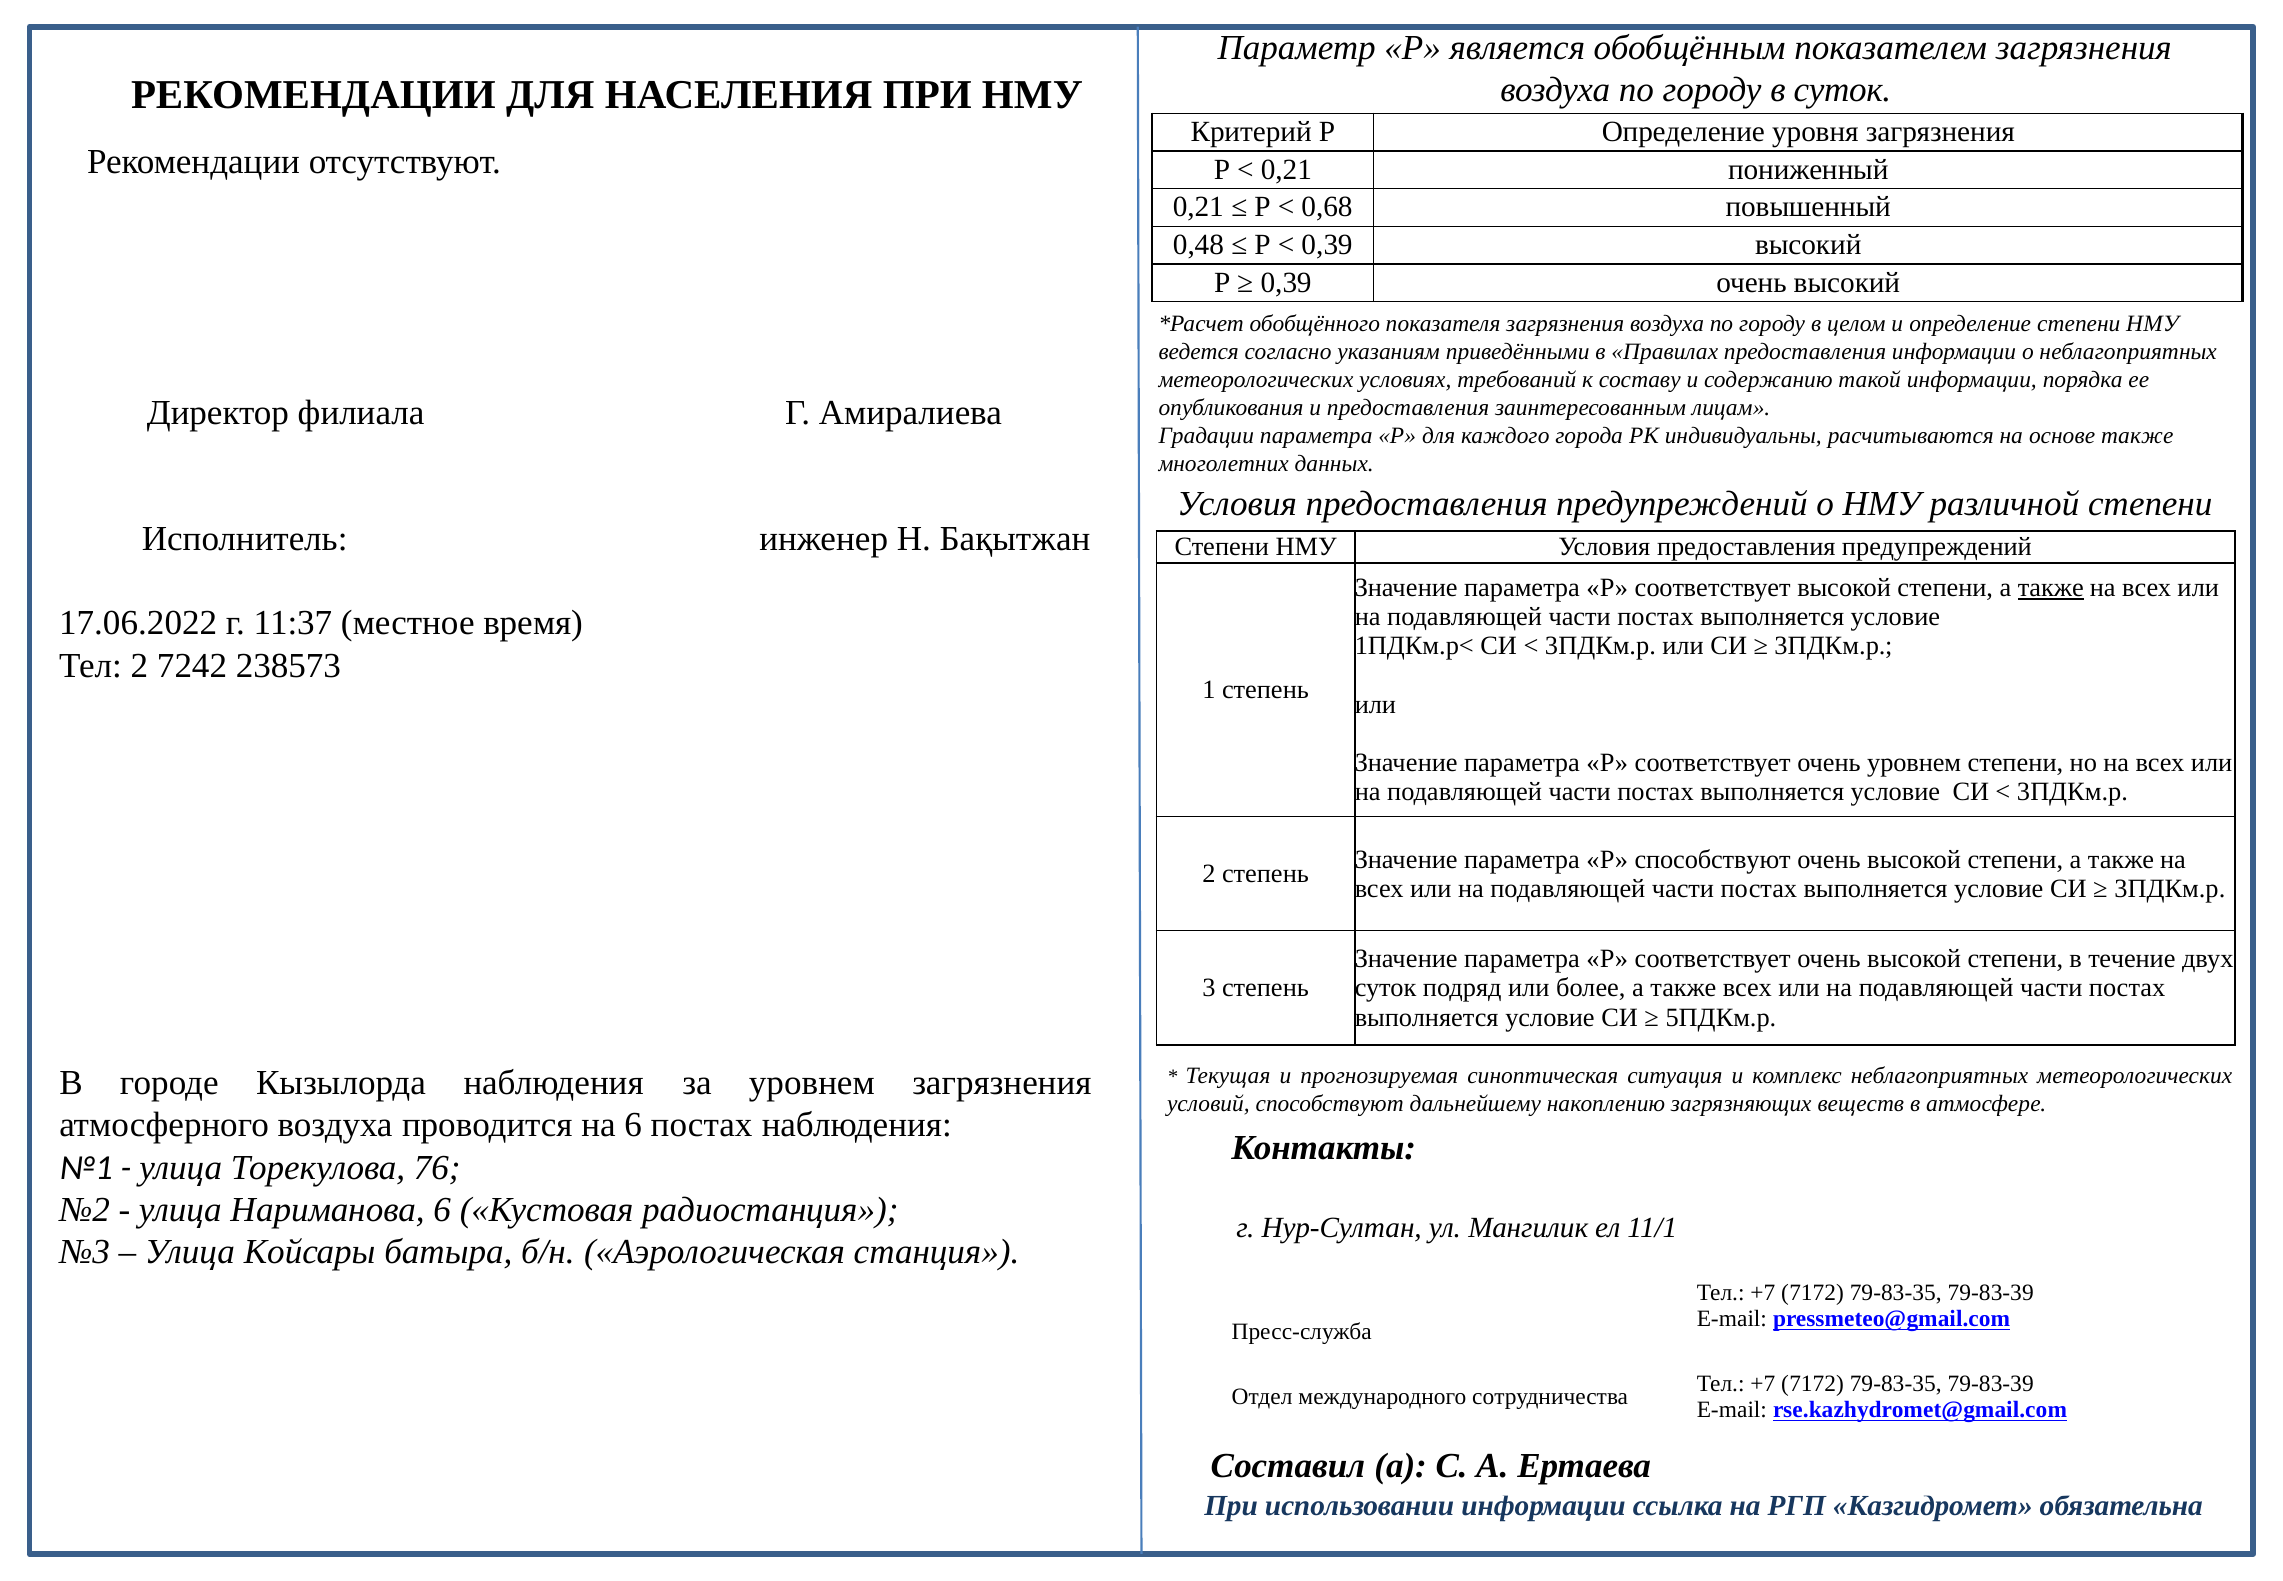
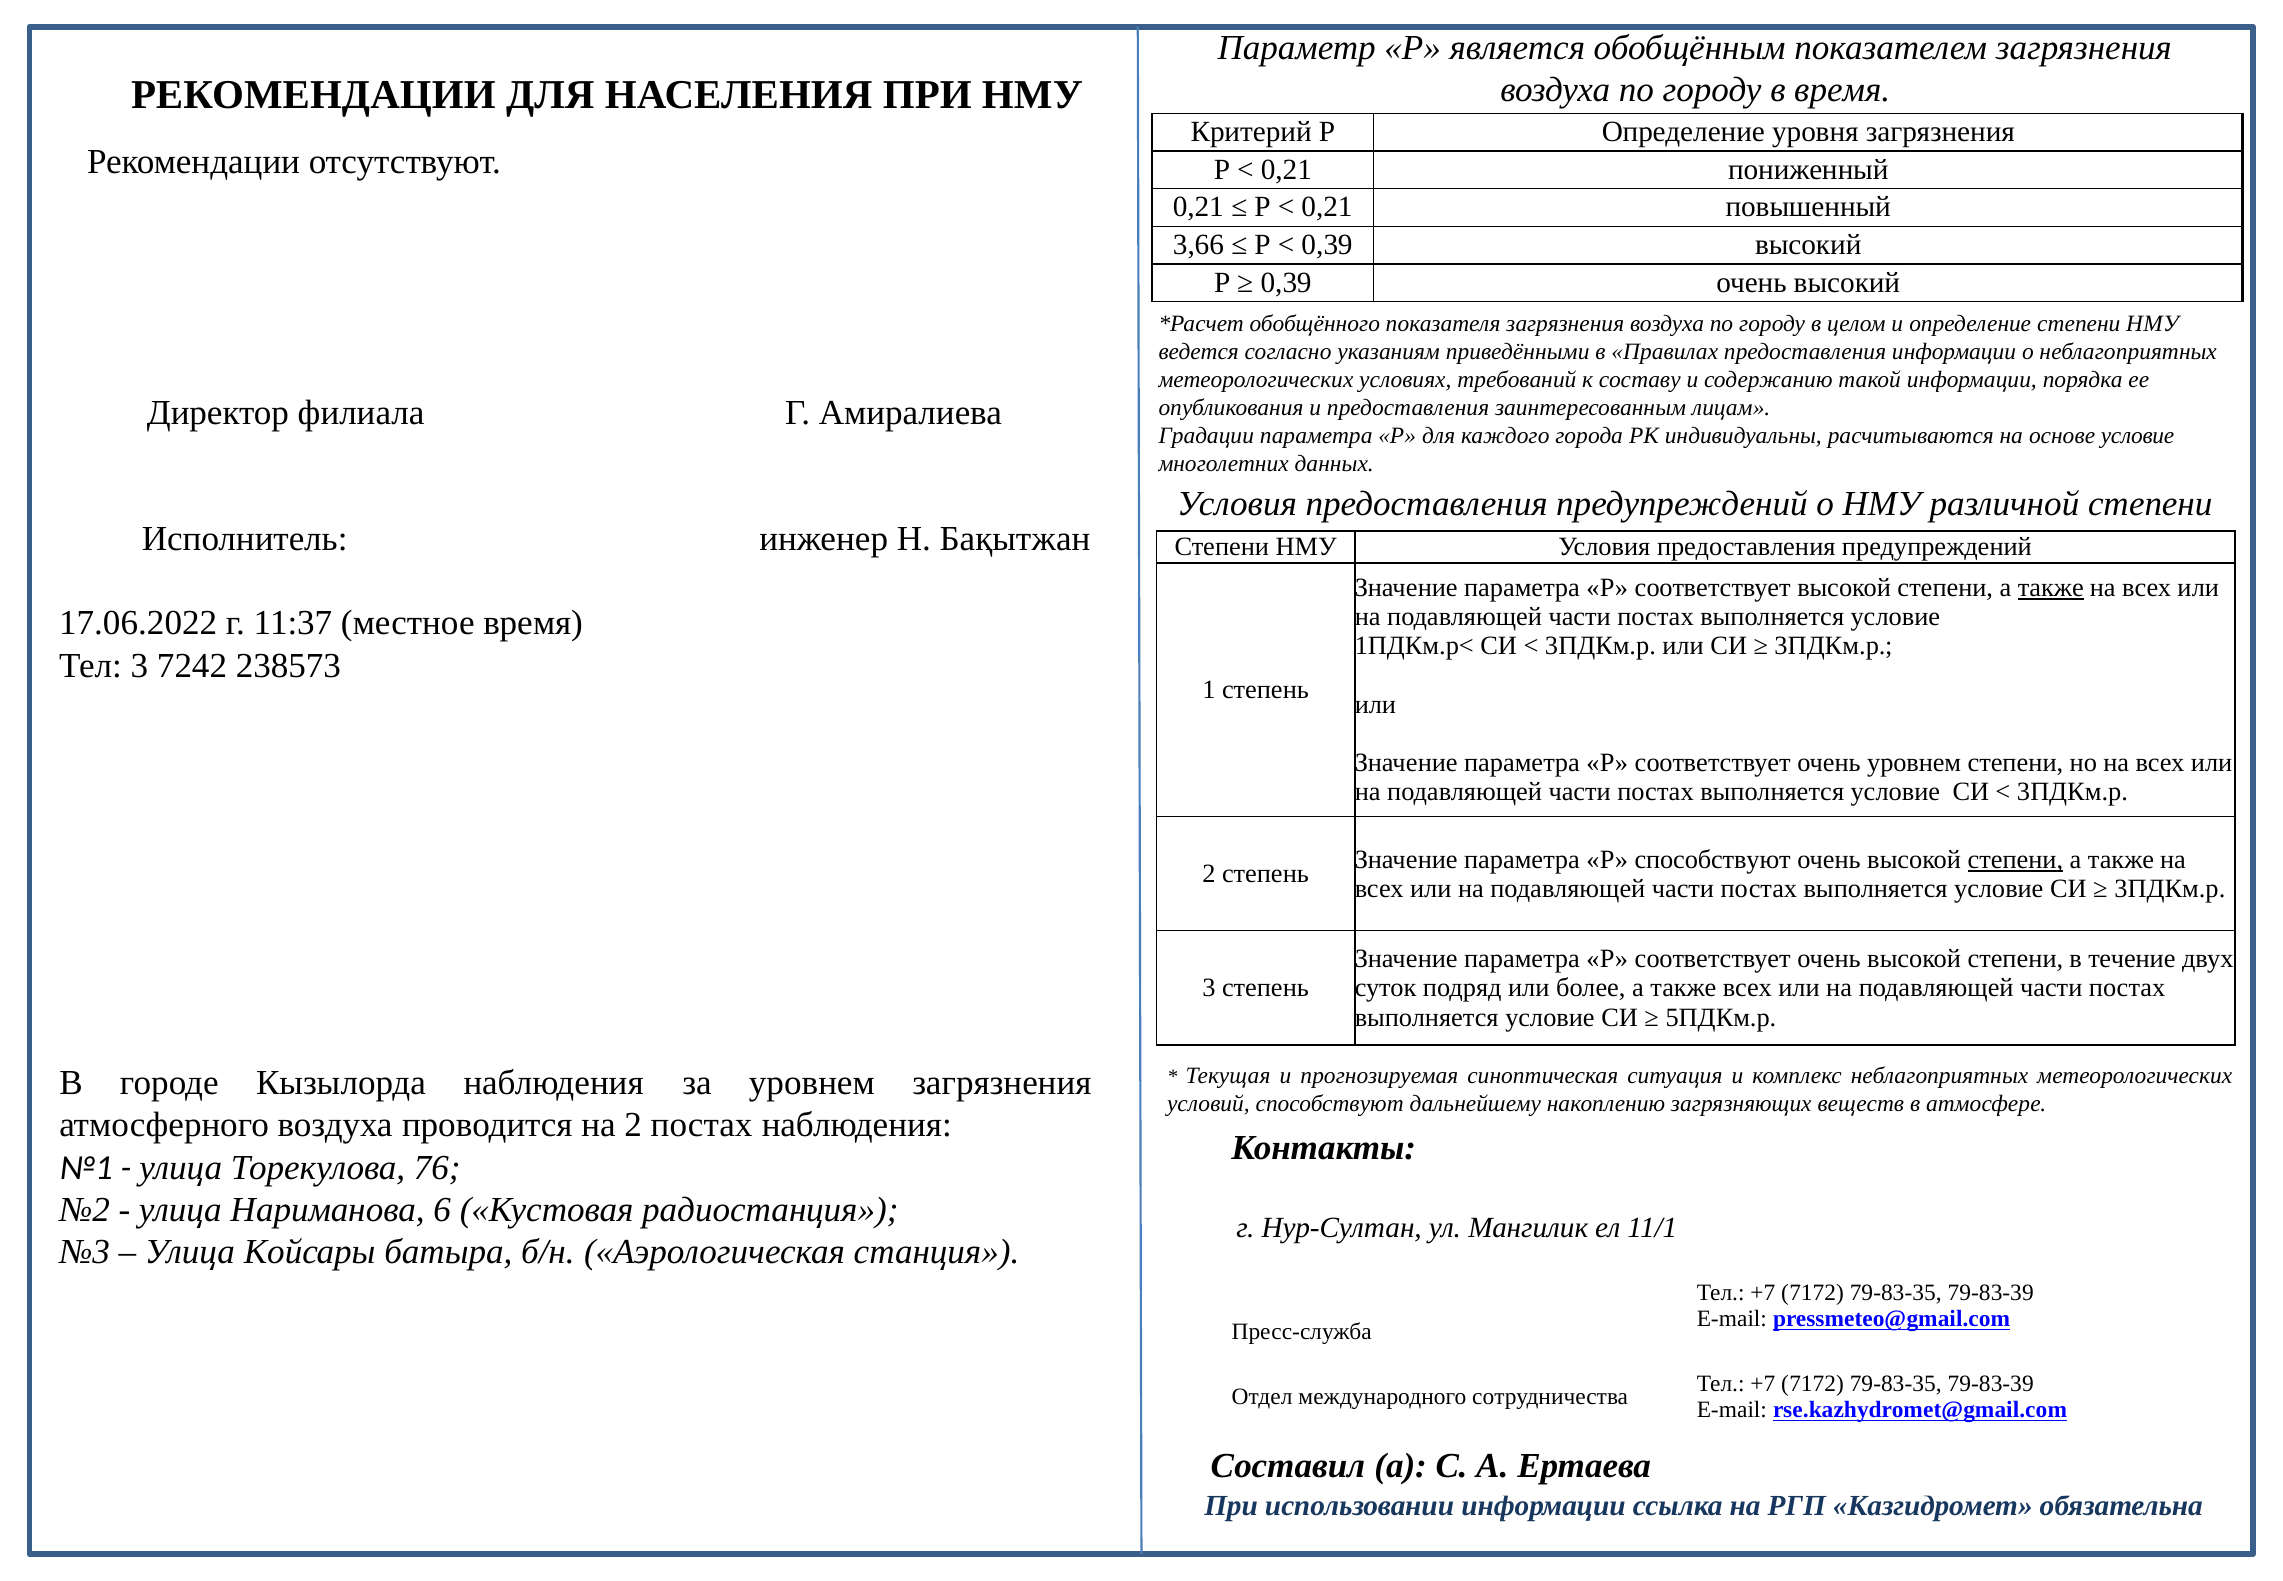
в суток: суток -> время (1842, 90)
0,68: 0,68 -> 0,21 (1327, 207)
0,48: 0,48 -> 3,66 (1198, 245)
основе также: также -> условие (2138, 436)
Тел 2: 2 -> 3 (139, 665)
степени underline: none -> present (2015, 859)
на 6: 6 -> 2 (633, 1125)
